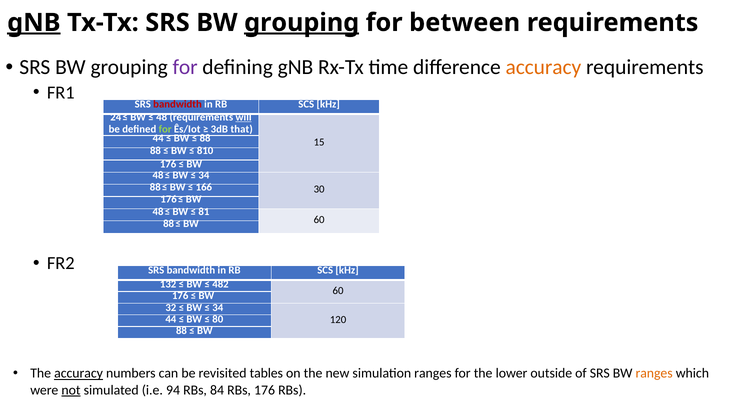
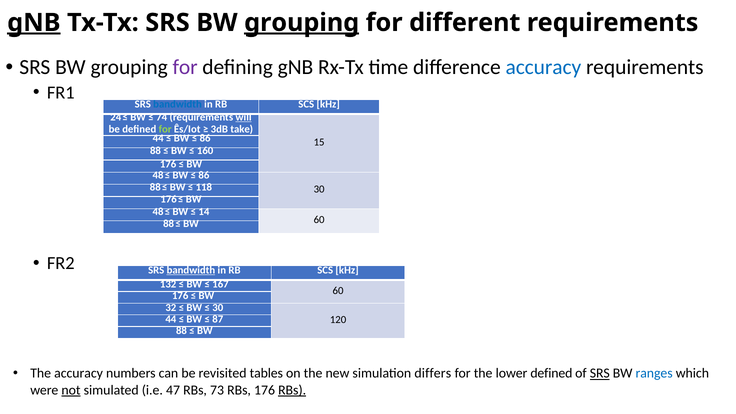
between: between -> different (465, 23)
accuracy colour: orange -> blue (543, 67)
bandwidth colour: red -> blue (178, 104)
48: 48 -> 74 (162, 117)
that: that -> take (242, 129)
88: 88 -> 86 (205, 138)
810: 810 -> 160 (205, 151)
34: 34 -> 86 (204, 175)
166: 166 -> 118 (204, 187)
81: 81 -> 14 (204, 212)
bandwidth underline: none -> present (191, 270)
482: 482 -> 167 (220, 284)
34: 34 -> 30 (218, 308)
80: 80 -> 87 (218, 319)
accuracy underline: present -> none (79, 373)
simulation ranges: ranges -> differs (433, 373)
lower outside: outside -> defined (551, 373)
SRS underline: none -> present (600, 373)
ranges colour: orange -> blue (654, 373)
94: 94 -> 47 (173, 390)
84: 84 -> 73 (217, 390)
RBs underline: none -> present (292, 390)
